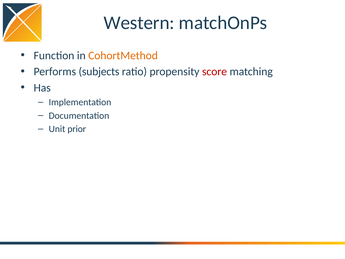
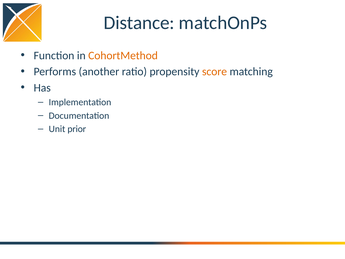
Western: Western -> Distance (139, 23)
subjects: subjects -> another (99, 72)
score colour: red -> orange (215, 72)
